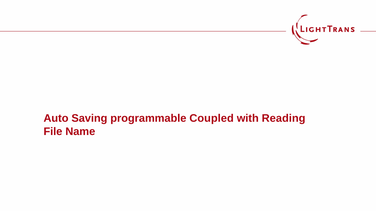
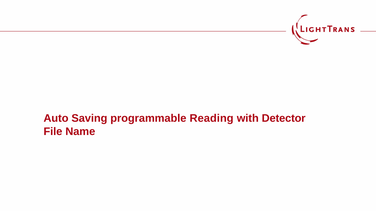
Coupled: Coupled -> Reading (212, 119)
Reading: Reading -> Detector (284, 119)
